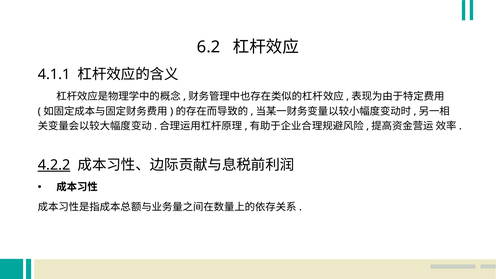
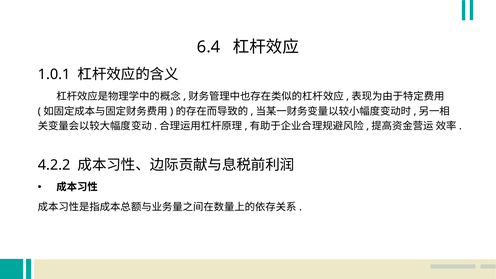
6.2: 6.2 -> 6.4 (209, 47)
4.1.1: 4.1.1 -> 1.0.1 (54, 74)
4.2.2 underline: present -> none (54, 165)
